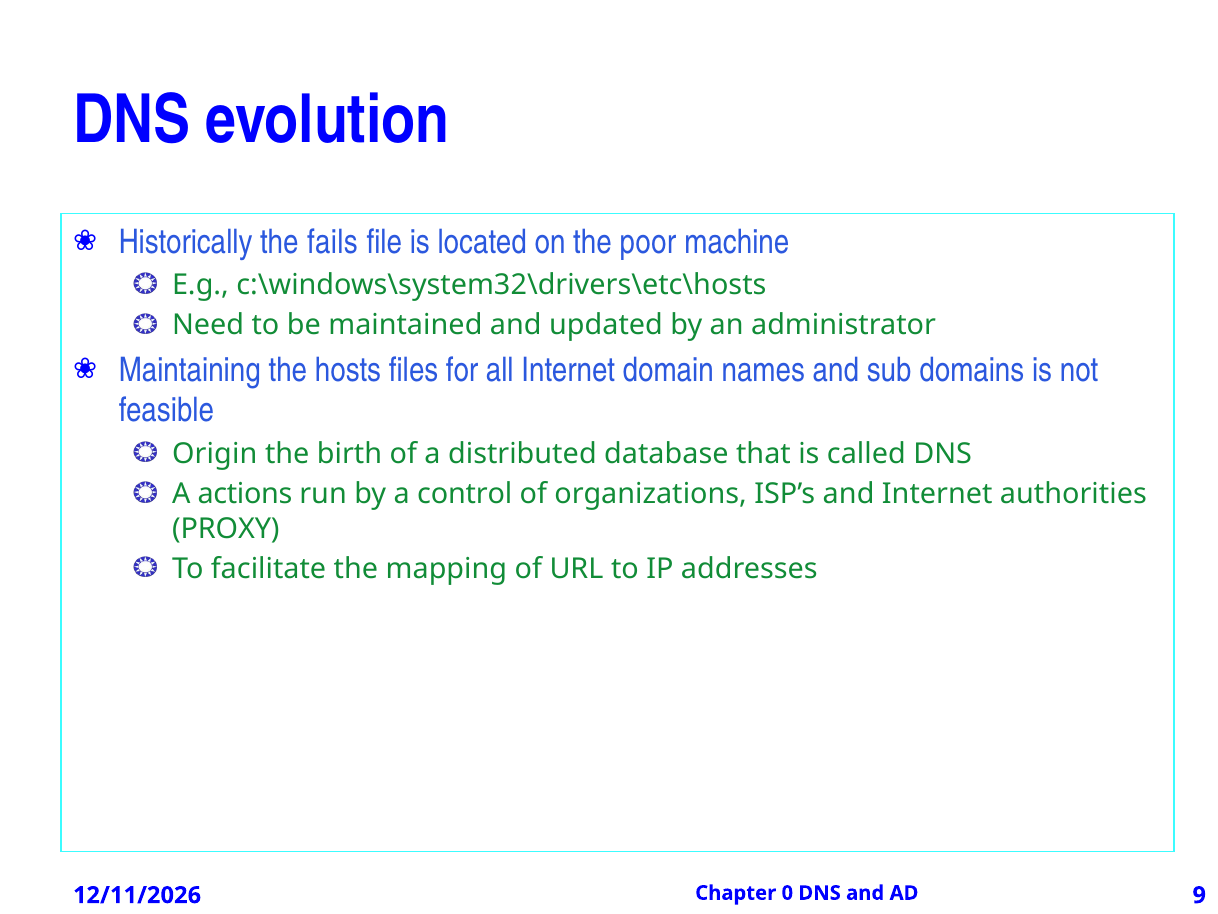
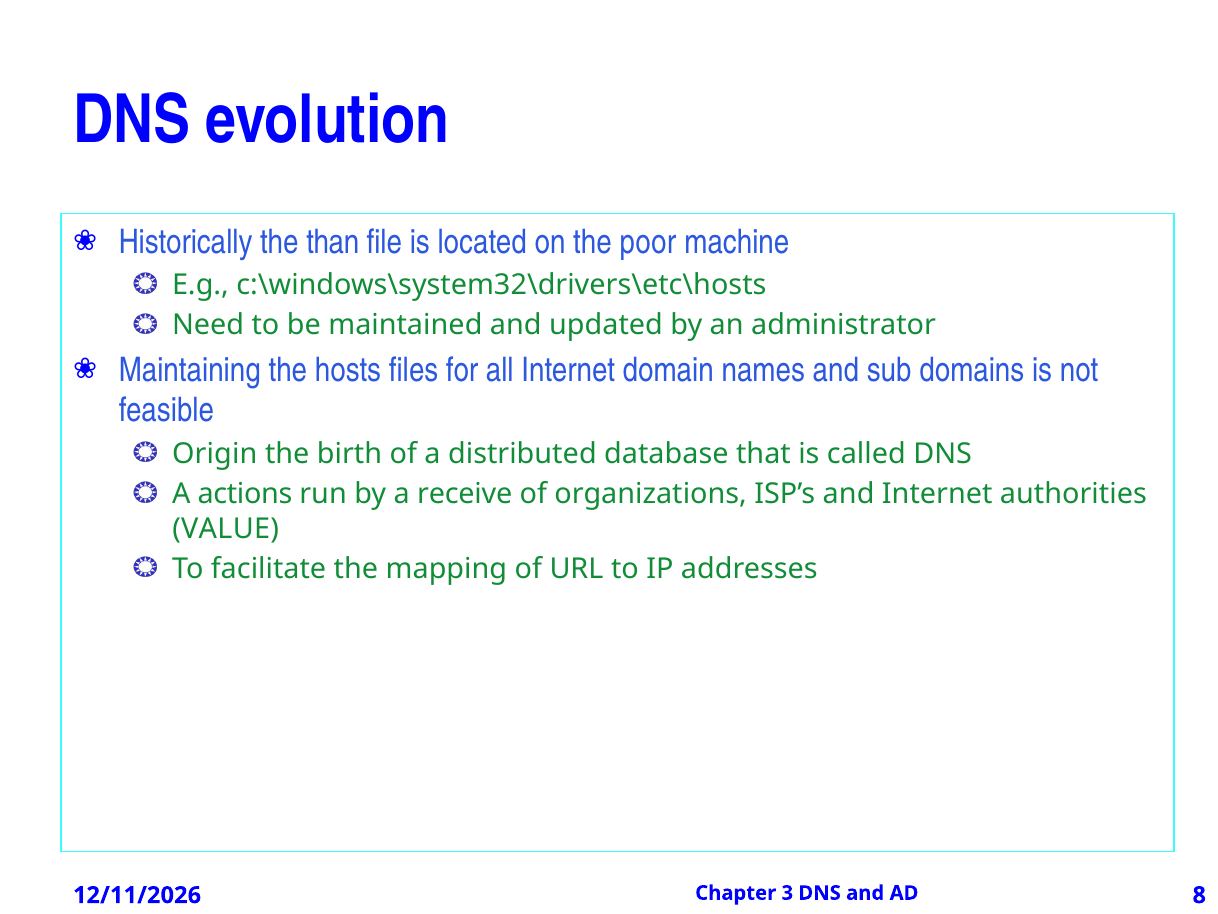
fails: fails -> than (333, 242)
control: control -> receive (465, 494)
PROXY: PROXY -> VALUE (226, 528)
0: 0 -> 3 (787, 893)
9: 9 -> 8 (1199, 895)
